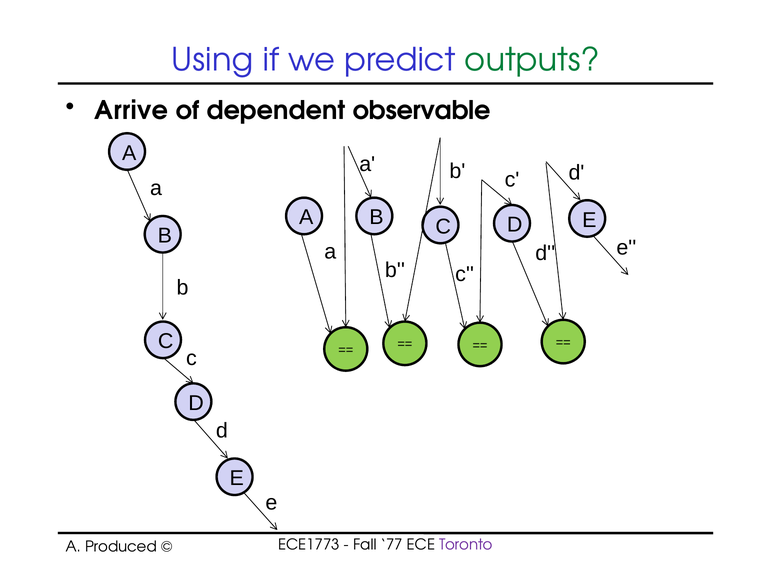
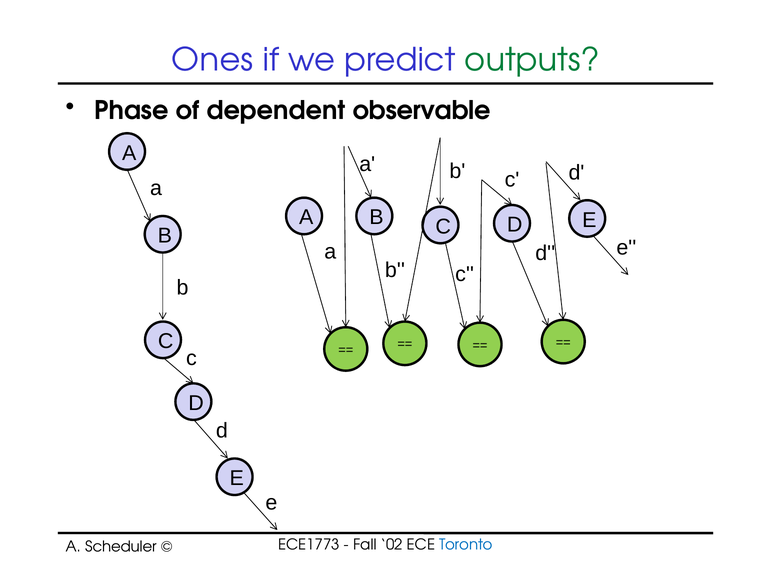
Using: Using -> Ones (212, 60)
Arrive: Arrive -> Phase (132, 111)
Produced: Produced -> Scheduler (121, 547)
77: 77 -> 02 (392, 545)
Toronto colour: purple -> blue (466, 545)
